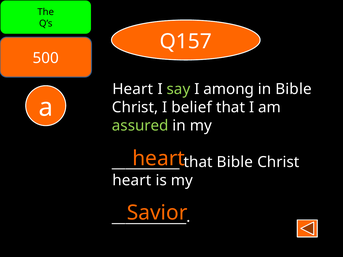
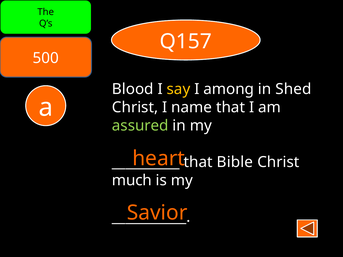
Heart: Heart -> Blood (133, 89)
say colour: light green -> yellow (178, 89)
in Bible: Bible -> Shed (294, 89)
belief: belief -> name (192, 107)
heart: heart -> much (132, 181)
